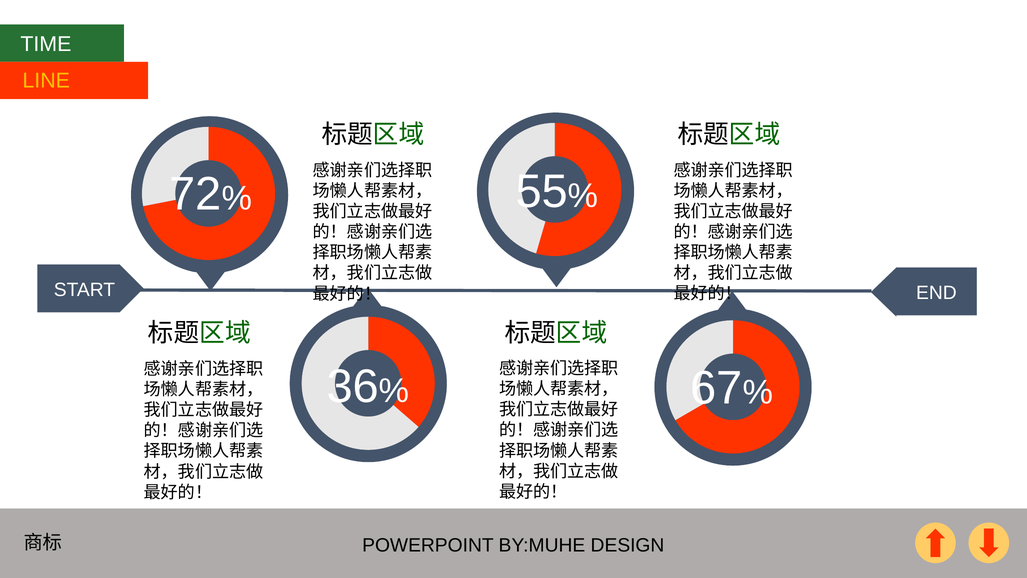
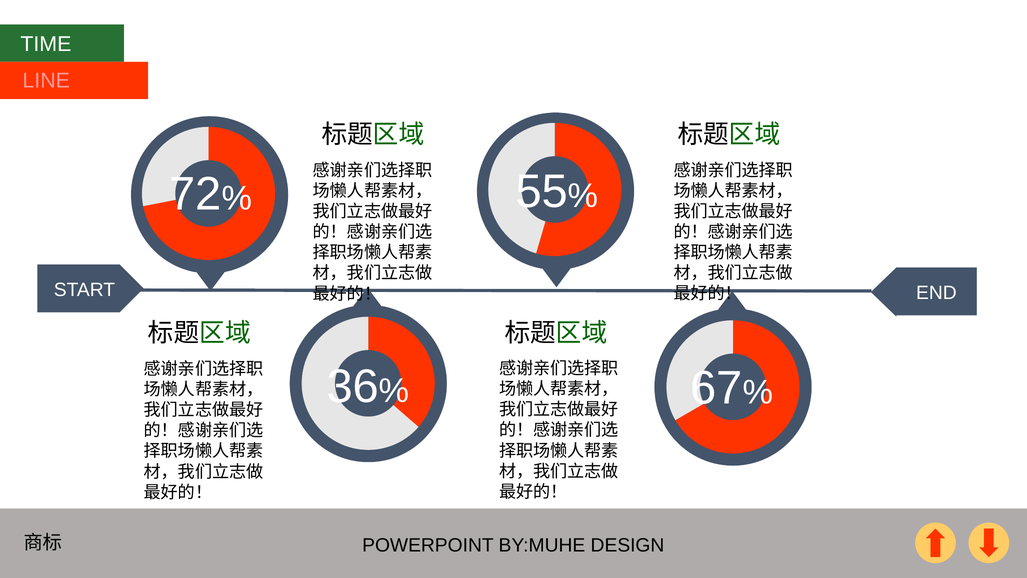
LINE colour: yellow -> pink (46, 81)
